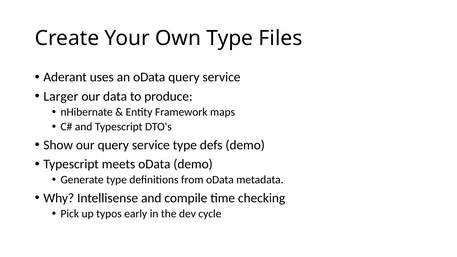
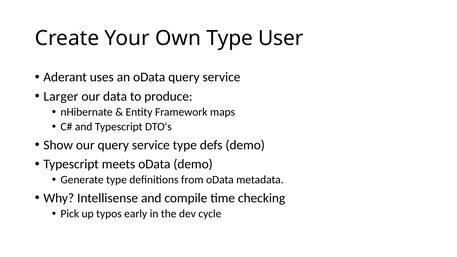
Files: Files -> User (281, 38)
